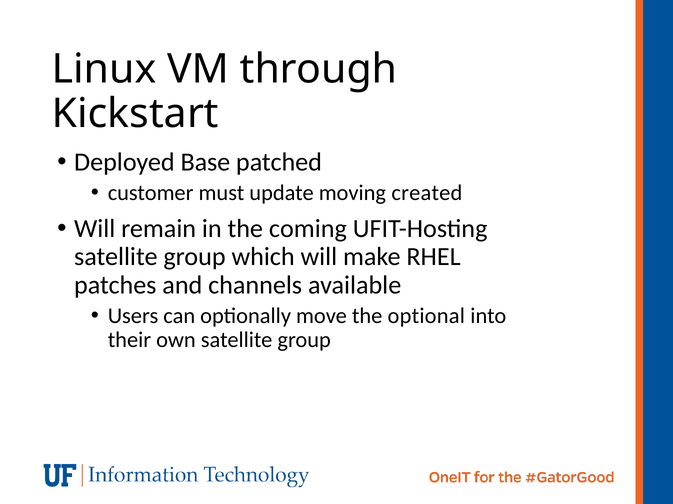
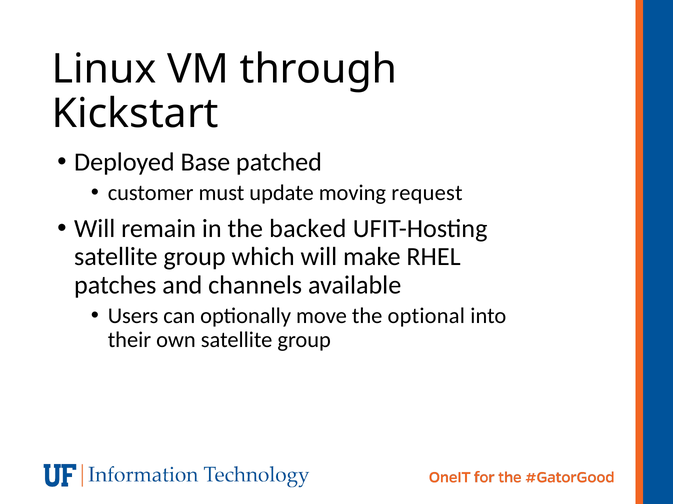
created: created -> request (427, 193)
coming: coming -> backed (308, 229)
